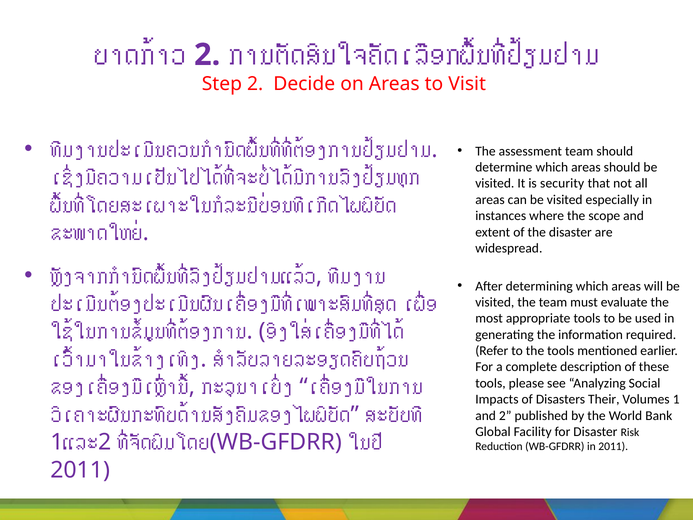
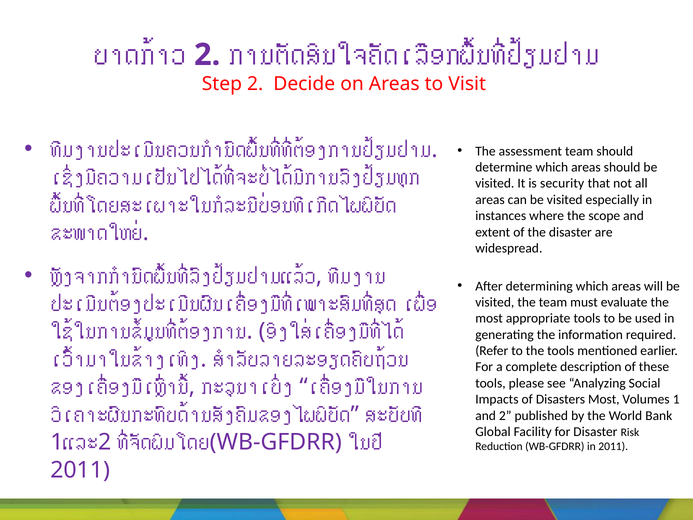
Disasters Their: Their -> Most (604, 399)
